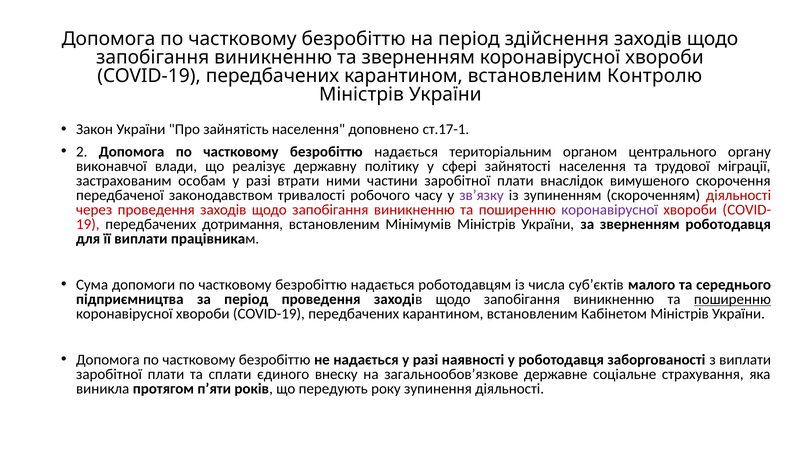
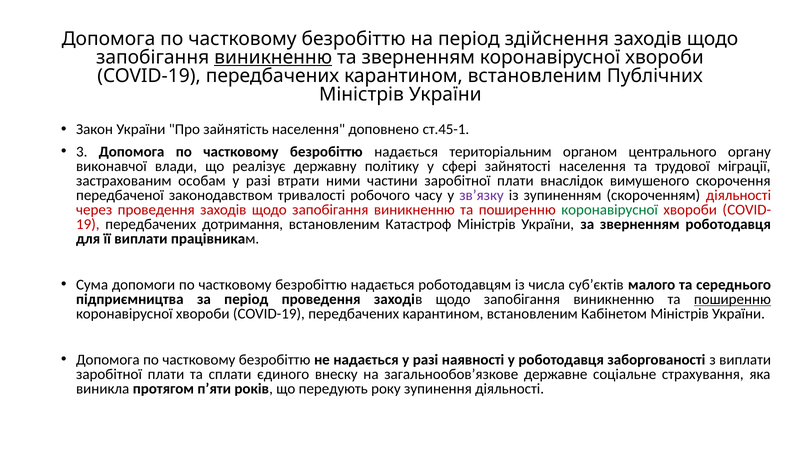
виникненню underline: none -> present (273, 57)
Контролю: Контролю -> Публічних (655, 76)
ст.17-1: ст.17-1 -> ст.45-1 (446, 130)
2: 2 -> 3 (82, 152)
коронавірусної colour: purple -> green (610, 210)
Мінімумів: Мінімумів -> Катастроф (418, 225)
